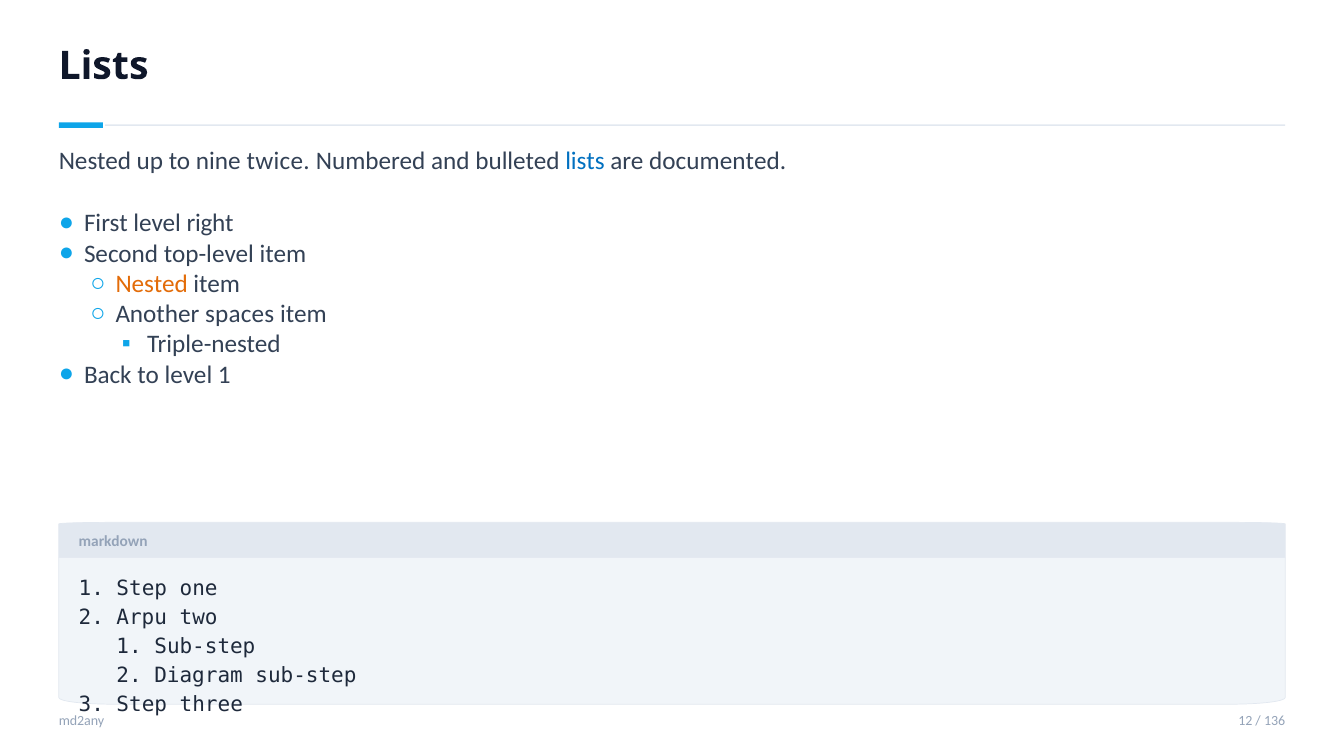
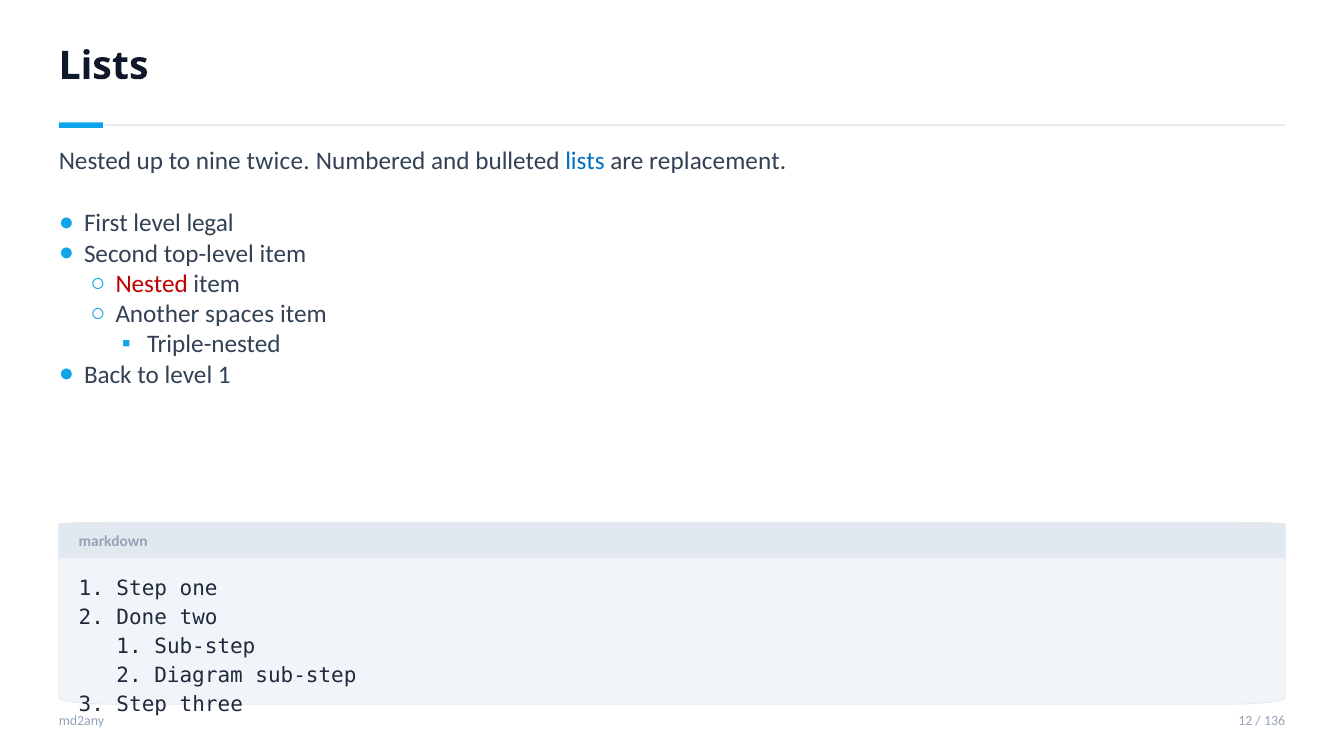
documented: documented -> replacement (718, 161)
right: right -> legal (210, 224)
Nested colour: orange -> red (152, 284)
Arpu: Arpu -> Done (142, 618)
